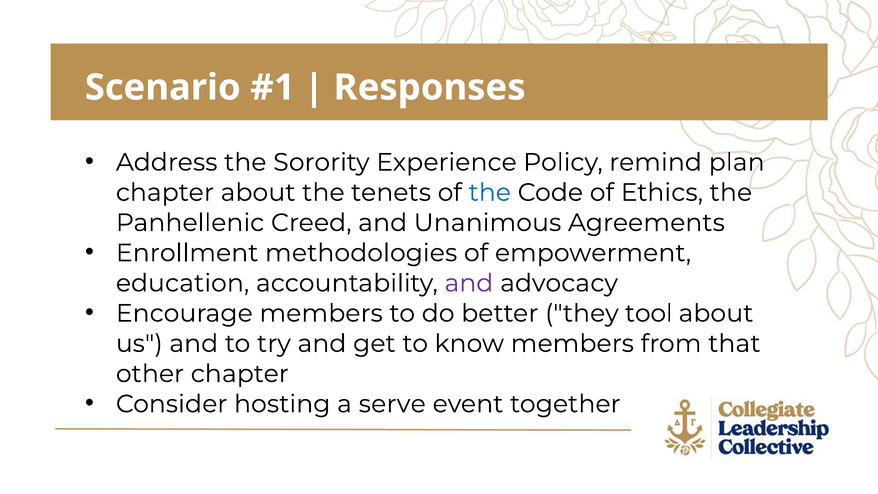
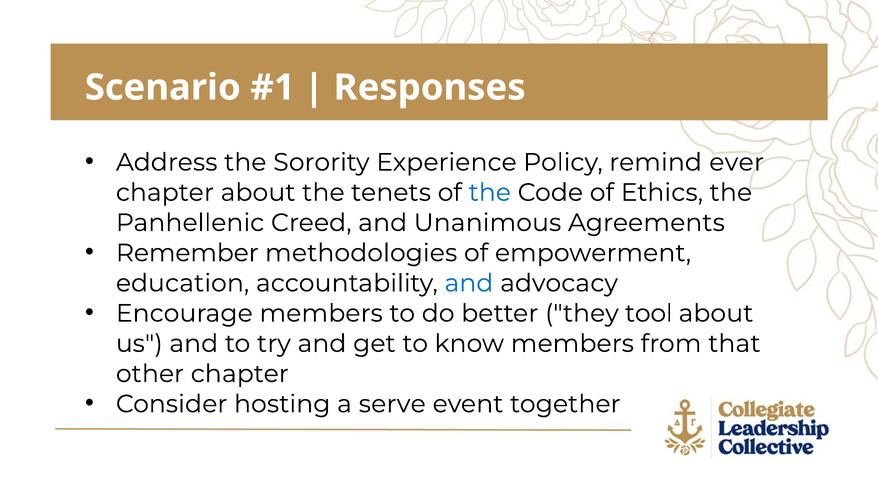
plan: plan -> ever (737, 162)
Enrollment: Enrollment -> Remember (187, 253)
and colour: purple -> blue (469, 283)
